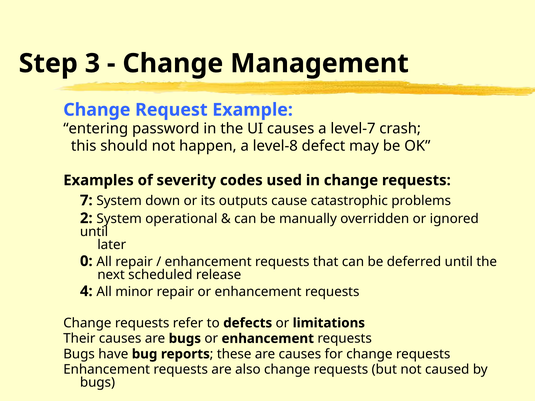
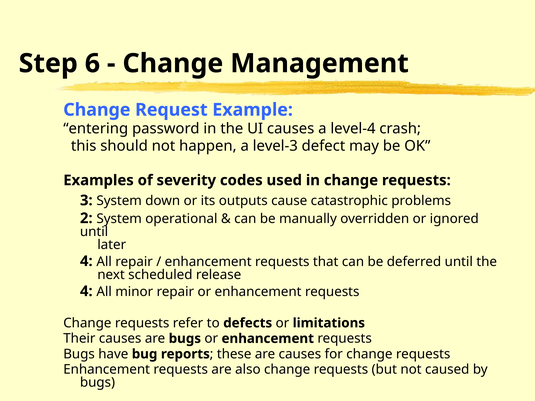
3: 3 -> 6 (92, 63)
level-7: level-7 -> level-4 (353, 129)
level-8: level-8 -> level-3 (275, 146)
7: 7 -> 3 (86, 201)
0: 0 -> 4 (86, 261)
